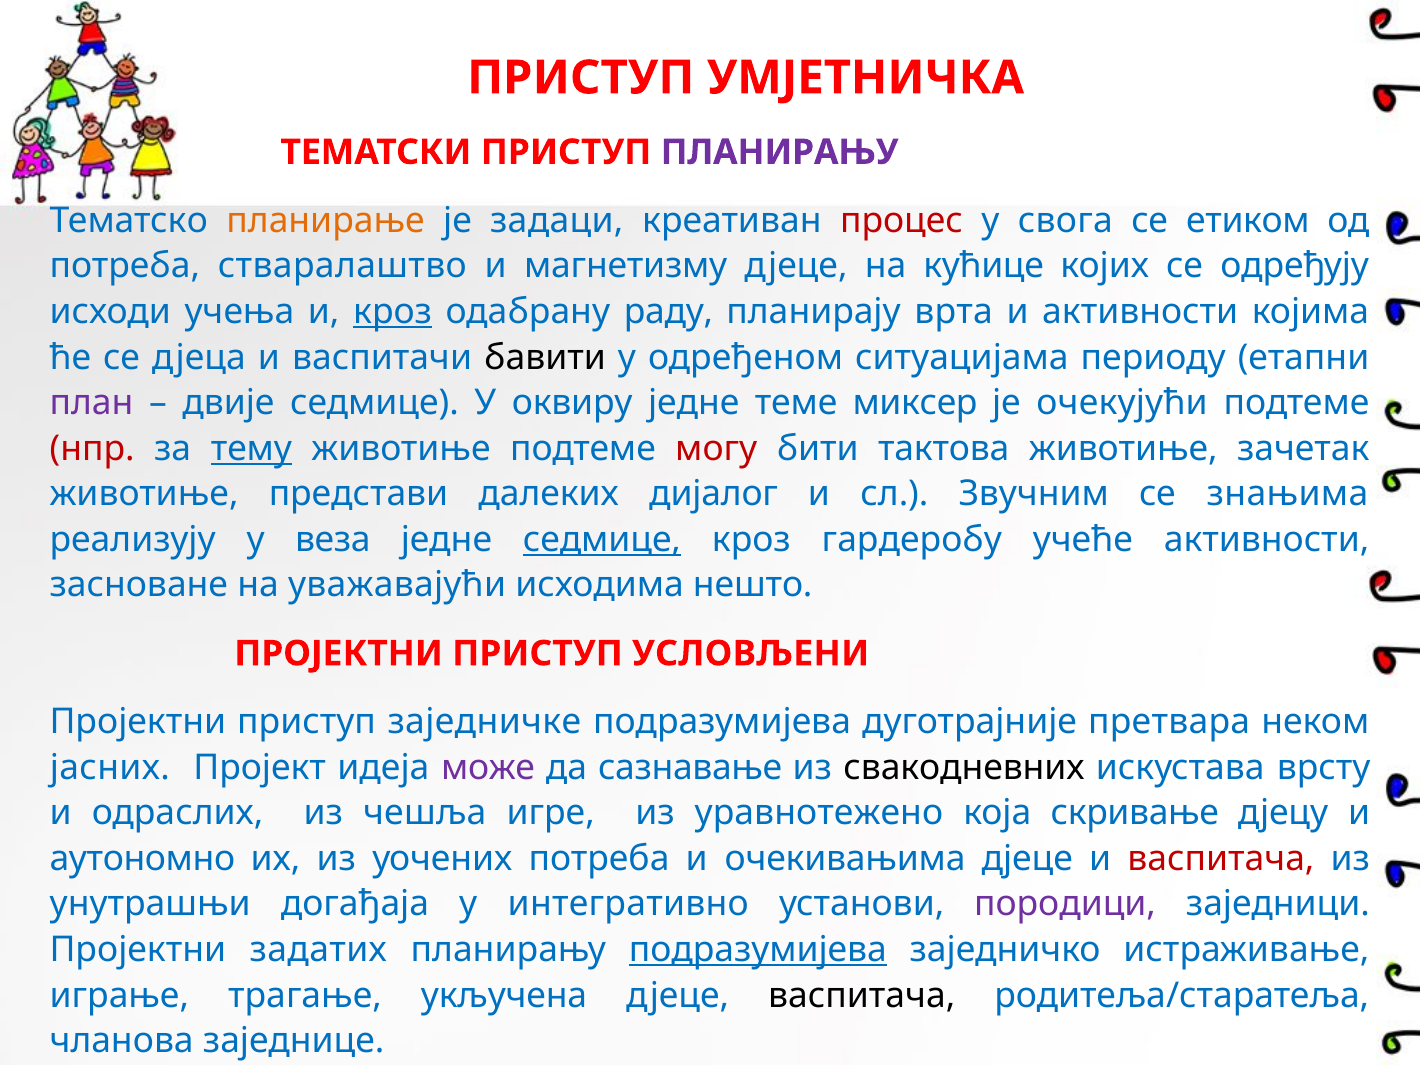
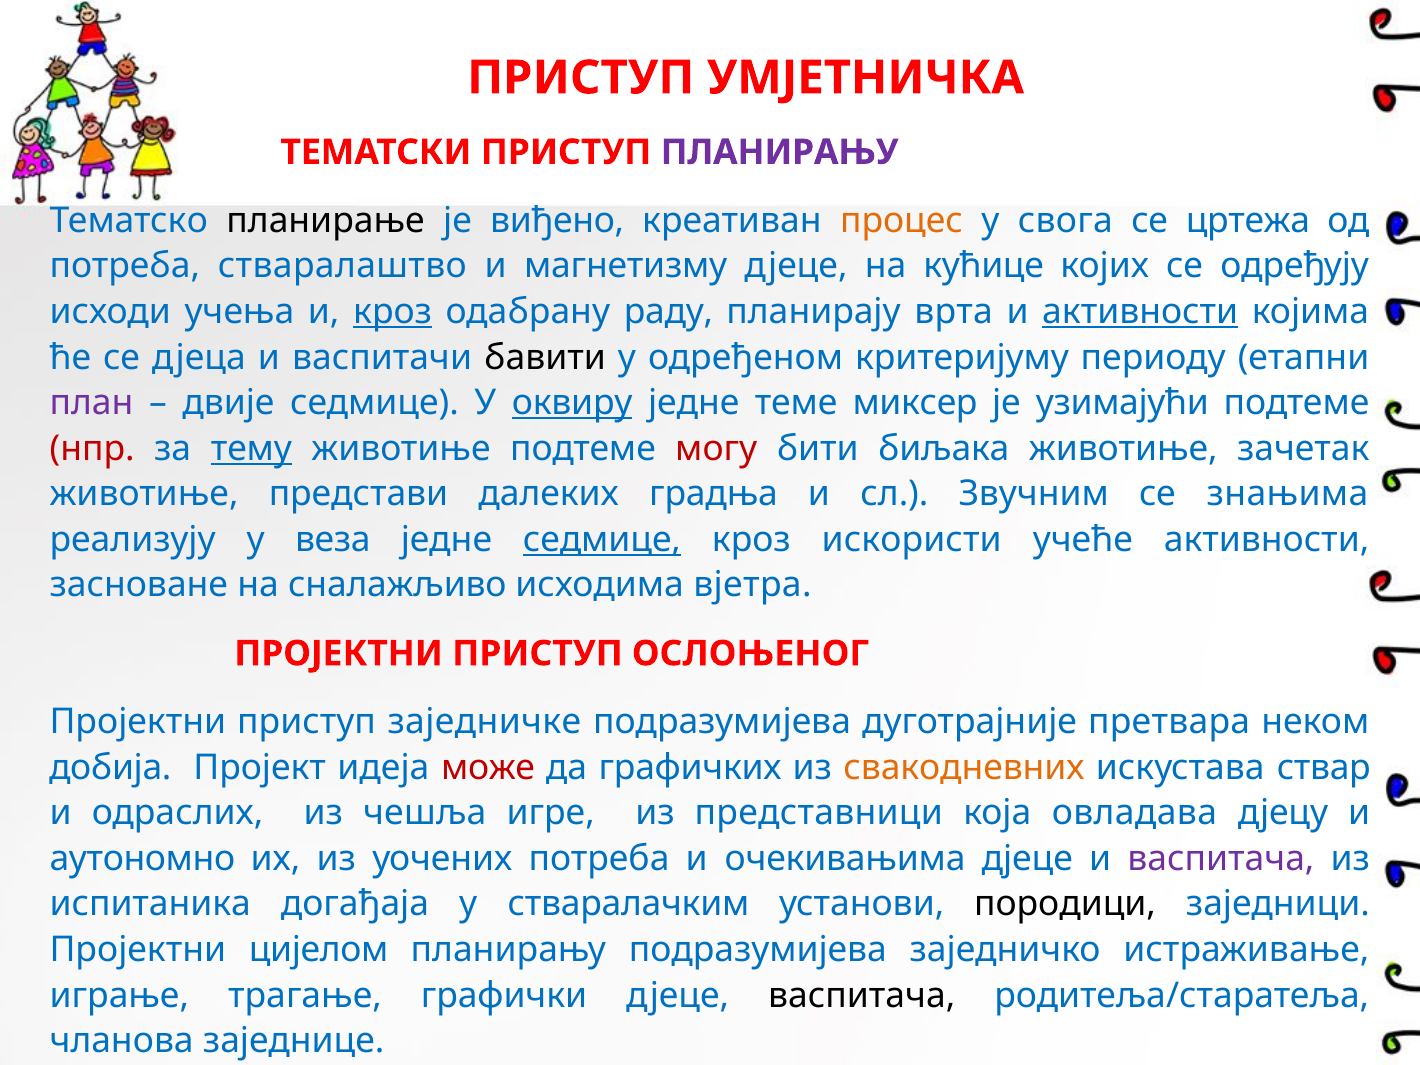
планирање colour: orange -> black (326, 221)
задаци: задаци -> виђено (557, 221)
процес colour: red -> orange (902, 221)
етиком: етиком -> цртежа (1248, 221)
активности underline: none -> present (1140, 312)
ситуацијама: ситуацијама -> критеријуму (962, 357)
оквиру underline: none -> present (572, 403)
очекујући: очекујући -> узимајући (1122, 403)
тактова: тактова -> биљака (944, 448)
дијалог: дијалог -> градња (714, 494)
гардеробу: гардеробу -> искористи (912, 540)
уважавајући: уважавајући -> сналажљиво (397, 585)
нешто: нешто -> вјетра (752, 585)
УСЛОВЉЕНИ: УСЛОВЉЕНИ -> ОСЛОЊЕНОГ (751, 654)
јасних: јасних -> добија (110, 768)
може colour: purple -> red (488, 768)
сазнавање: сазнавање -> графичких (690, 768)
свакодневних colour: black -> orange (964, 768)
врсту: врсту -> ствар (1324, 768)
уравнотежено: уравнотежено -> представници (819, 813)
скривање: скривање -> овладава (1134, 813)
васпитача colour: red -> purple (1221, 859)
унутрашњи: унутрашњи -> испитаника (150, 904)
интегративно: интегративно -> стваралачким (629, 904)
породици colour: purple -> black (1065, 904)
задатих: задатих -> цијелом (319, 950)
подразумијева underline: present -> none (758, 950)
укључена: укључена -> графички (504, 995)
